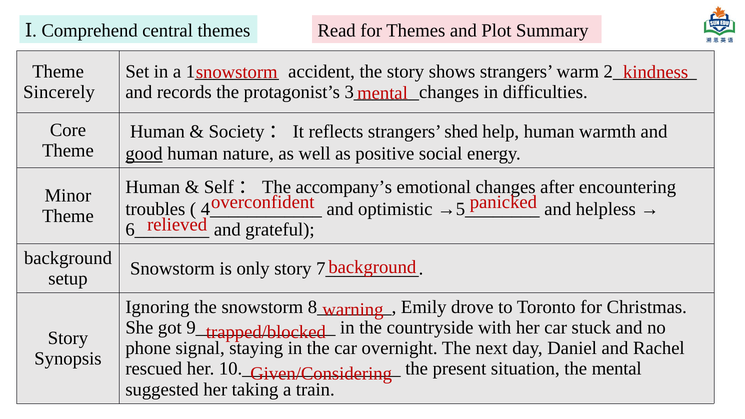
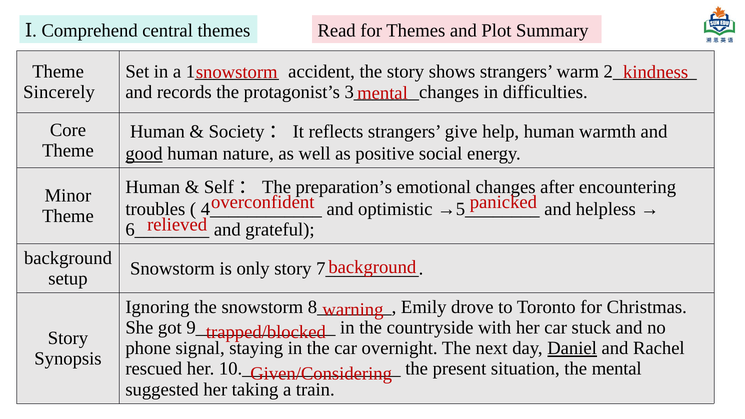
shed: shed -> give (461, 132)
accompany’s: accompany’s -> preparation’s (344, 187)
Daniel underline: none -> present (572, 348)
